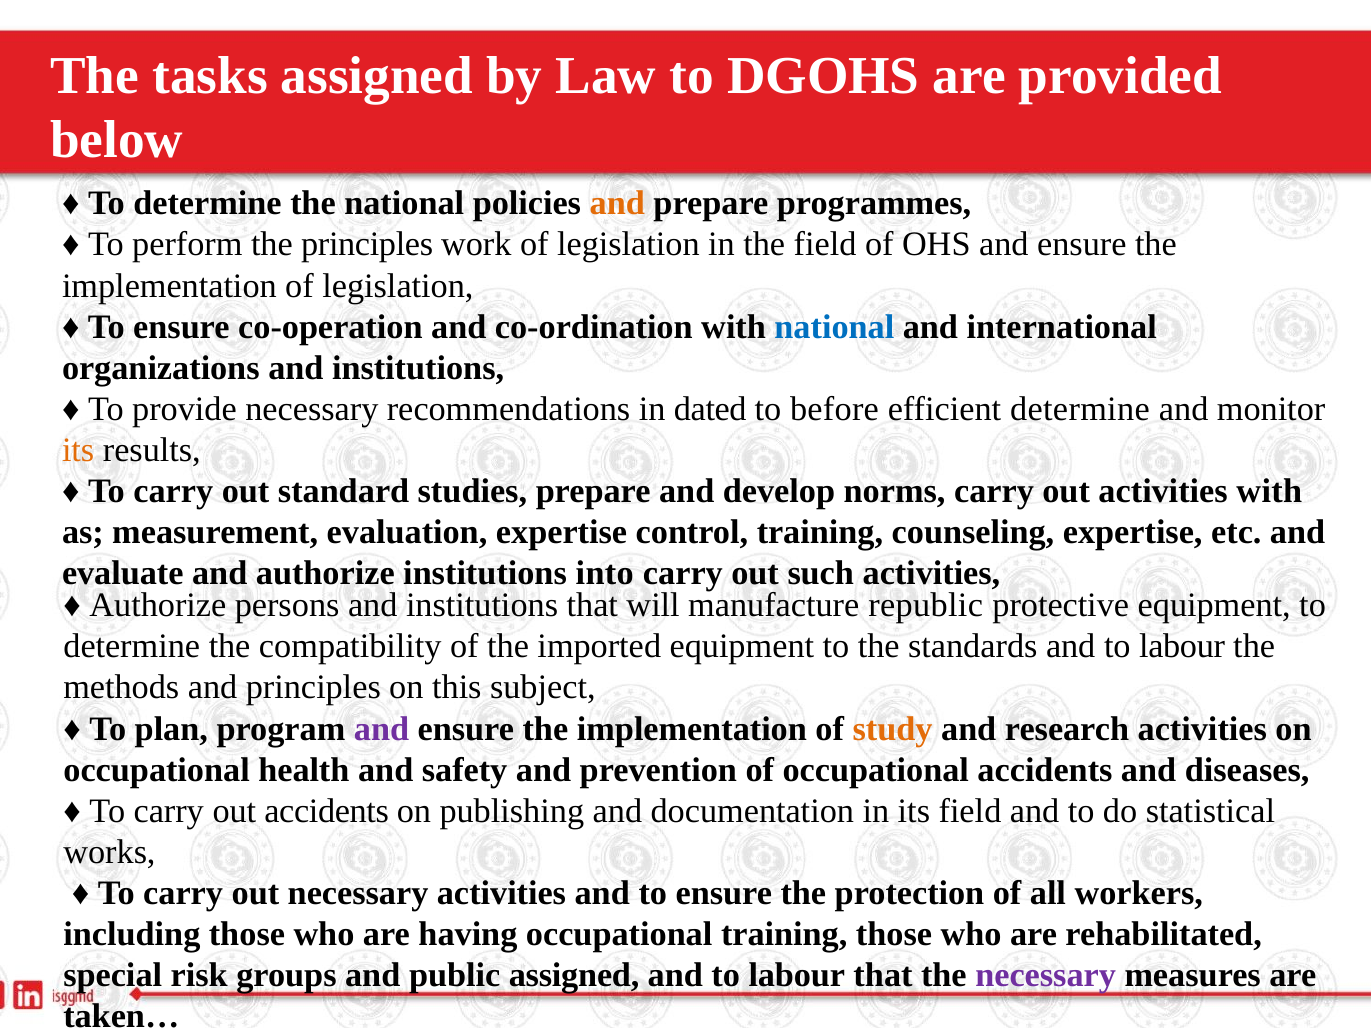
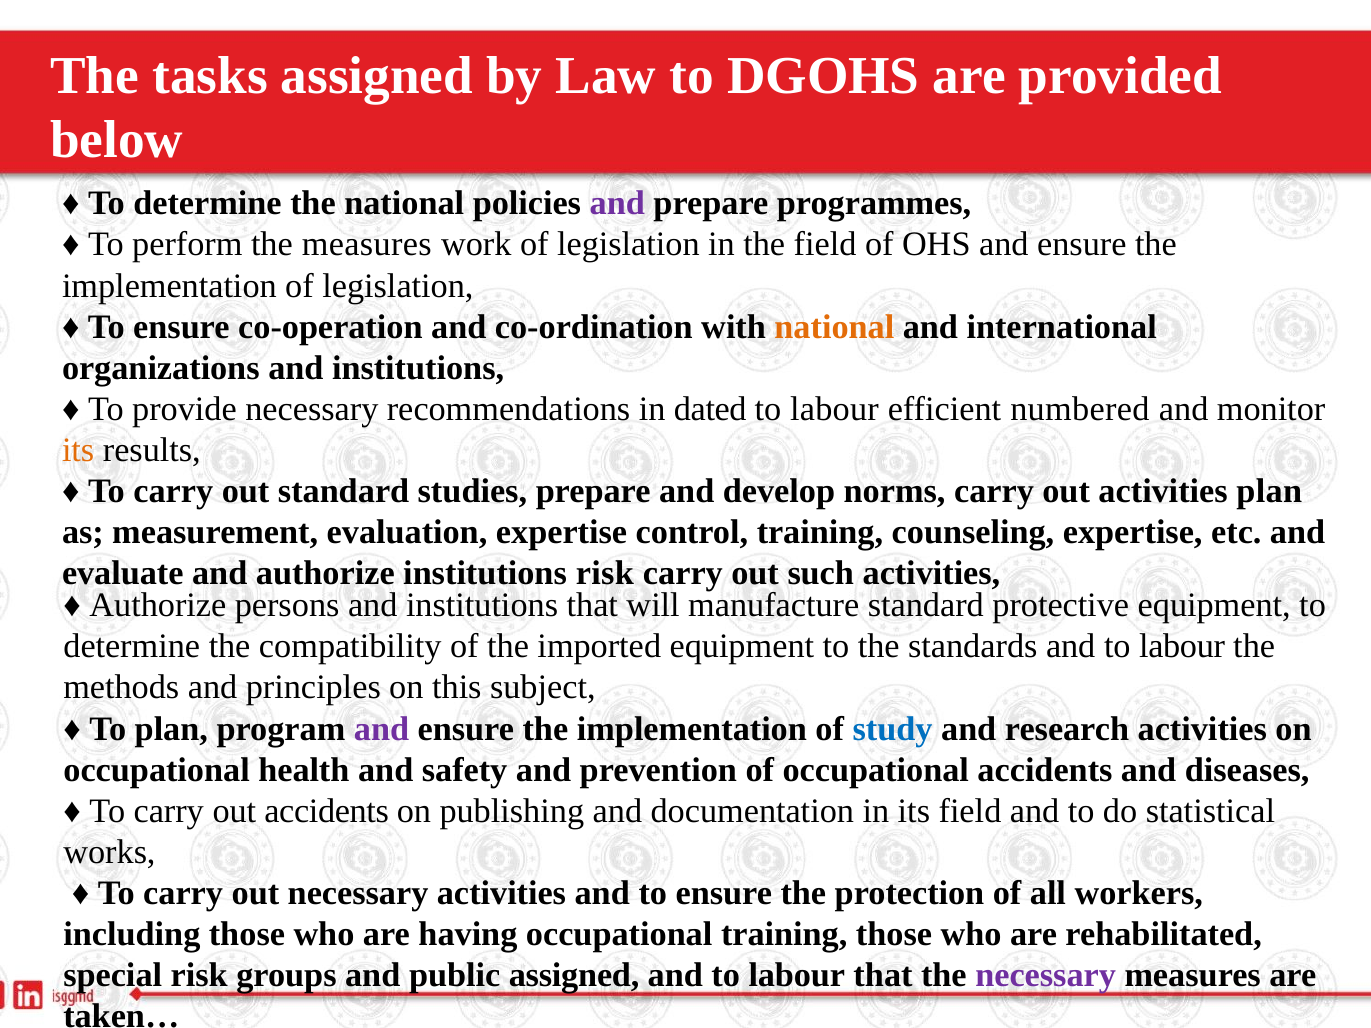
and colour: orange -> purple (617, 204)
the principles: principles -> measures (367, 245)
national colour: blue -> orange (834, 327)
before: before -> labour (834, 409)
efficient determine: determine -> numbered (1080, 409)
activities with: with -> plan (1269, 491)
institutions into: into -> risk (605, 574)
manufacture republic: republic -> standard (926, 606)
study colour: orange -> blue (893, 729)
